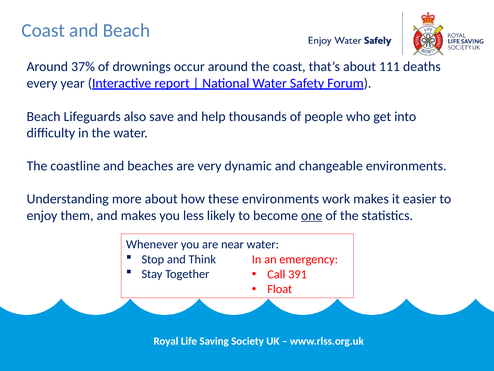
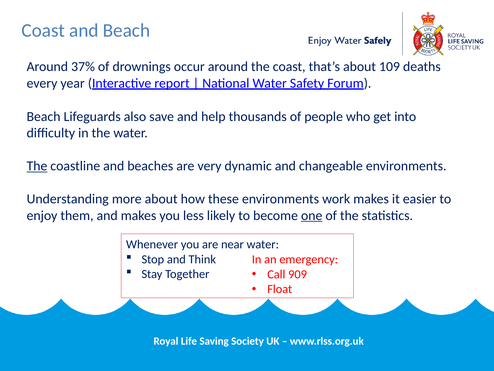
111: 111 -> 109 (389, 67)
The underline: none -> present (37, 166)
391: 391 -> 909 (298, 274)
